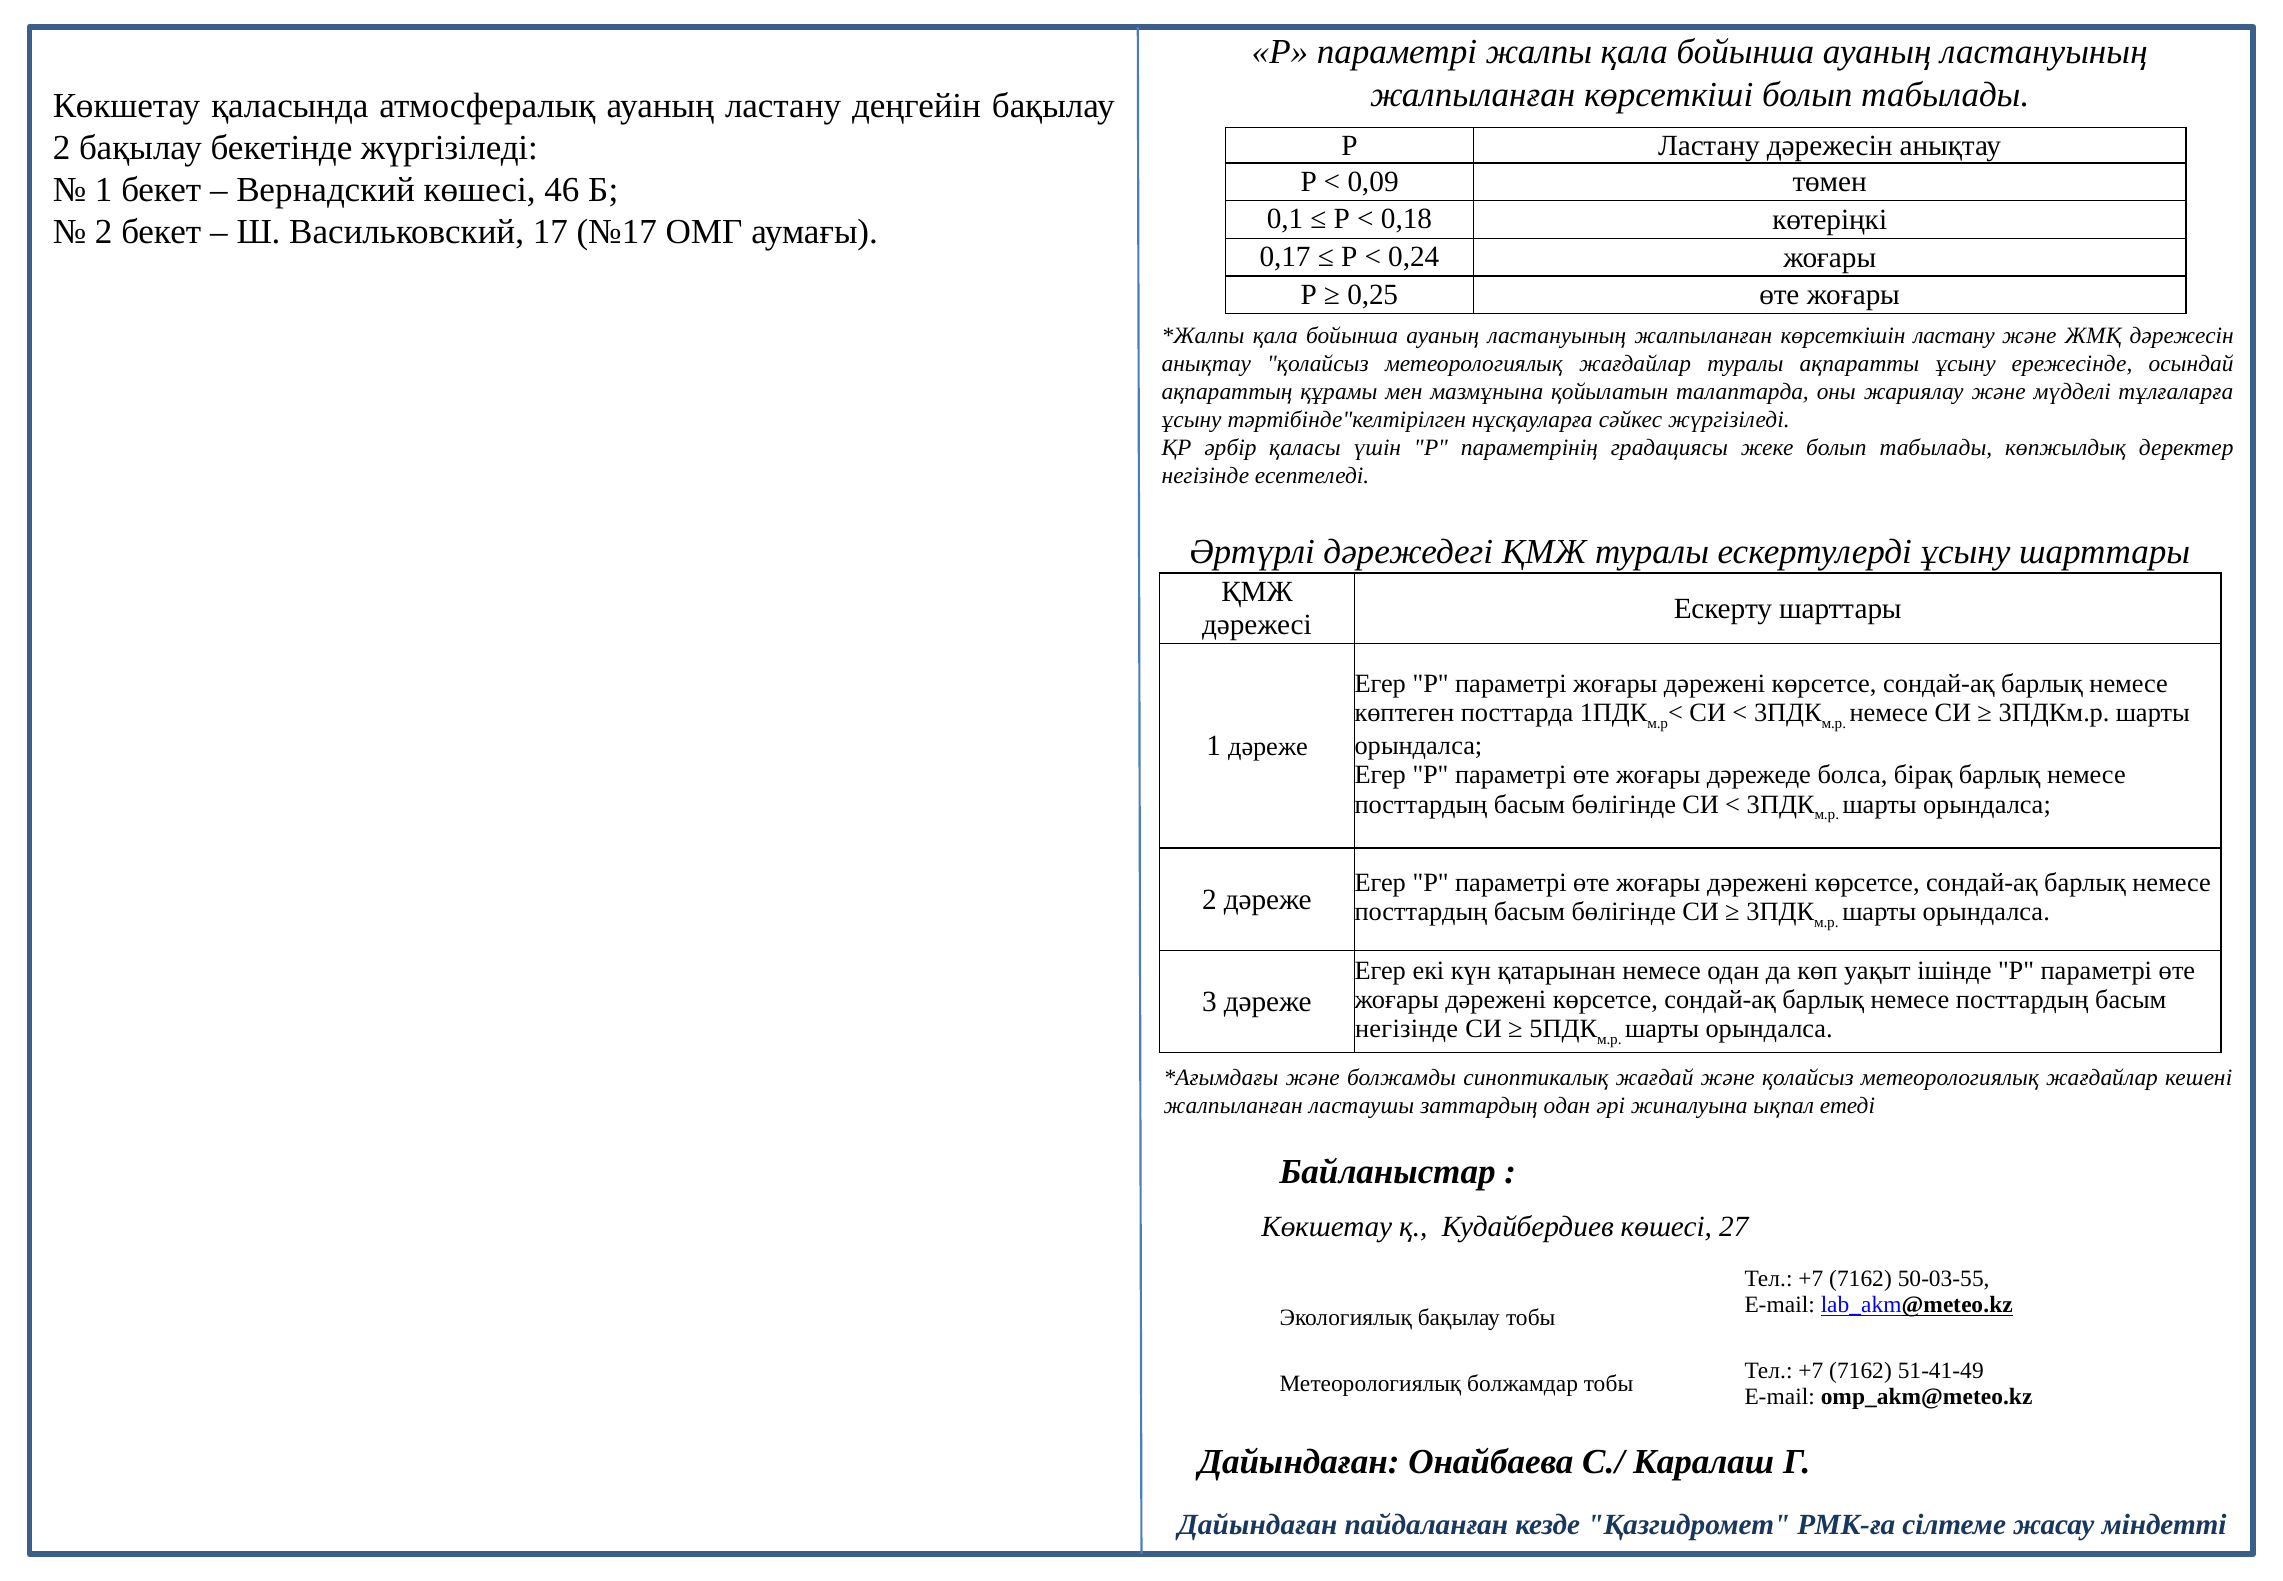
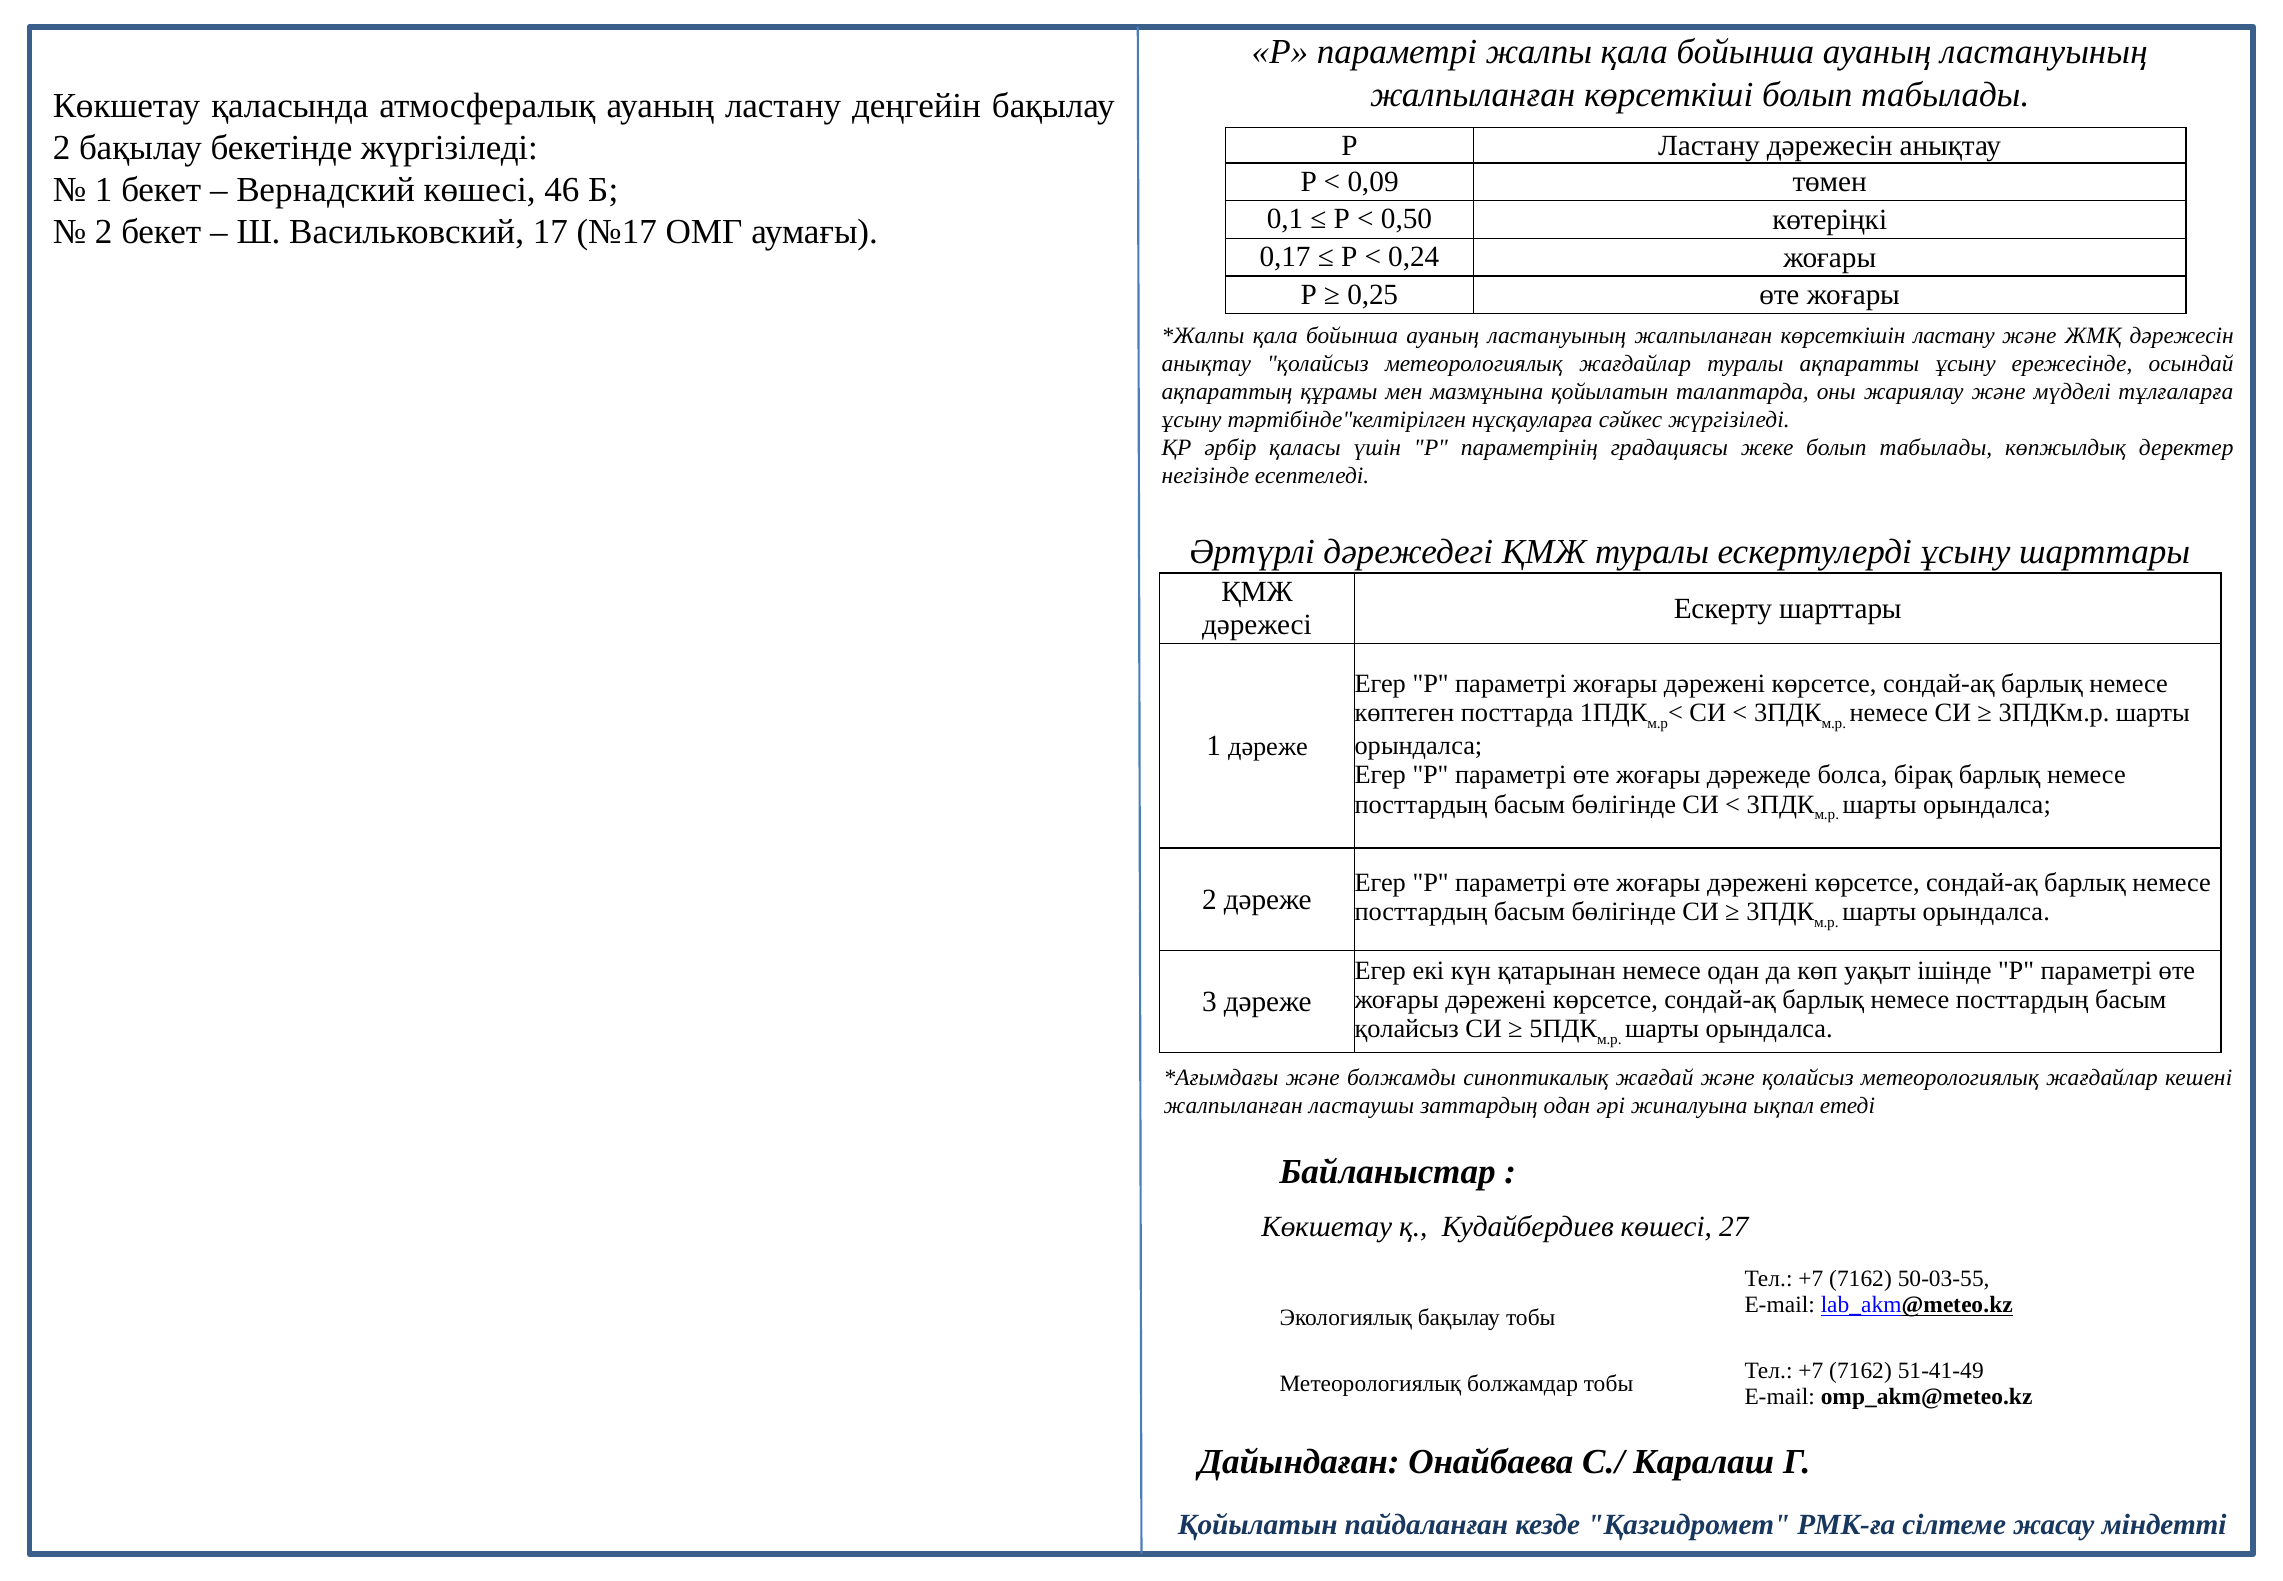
0,18: 0,18 -> 0,50 (1407, 219)
негізінде: негізінде -> қолайсыз (1407, 1029)
Дайындаған: Дайындаған -> Қойылатын (1258, 1525)
